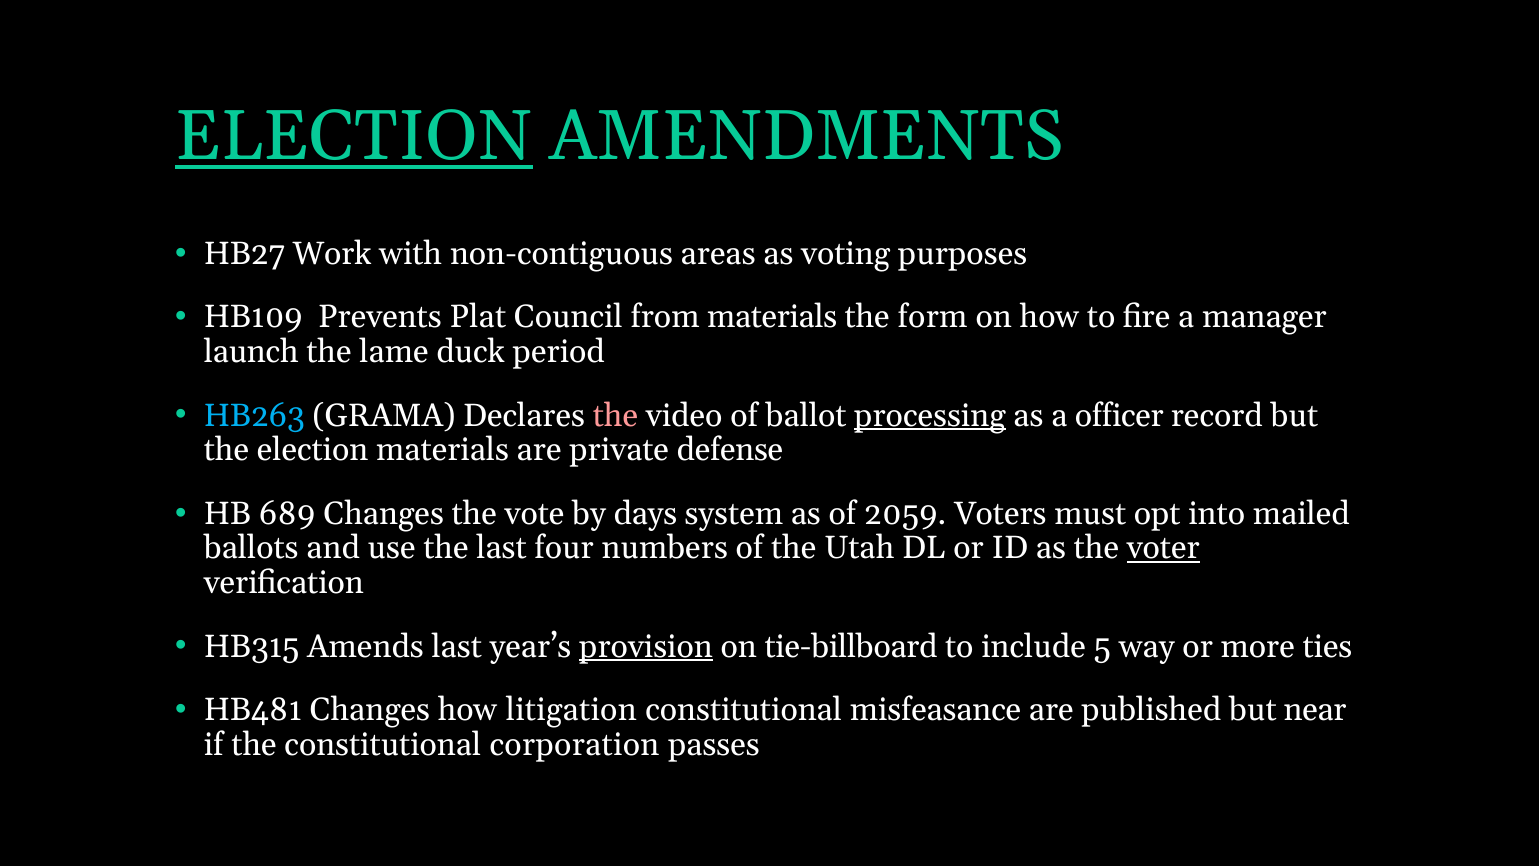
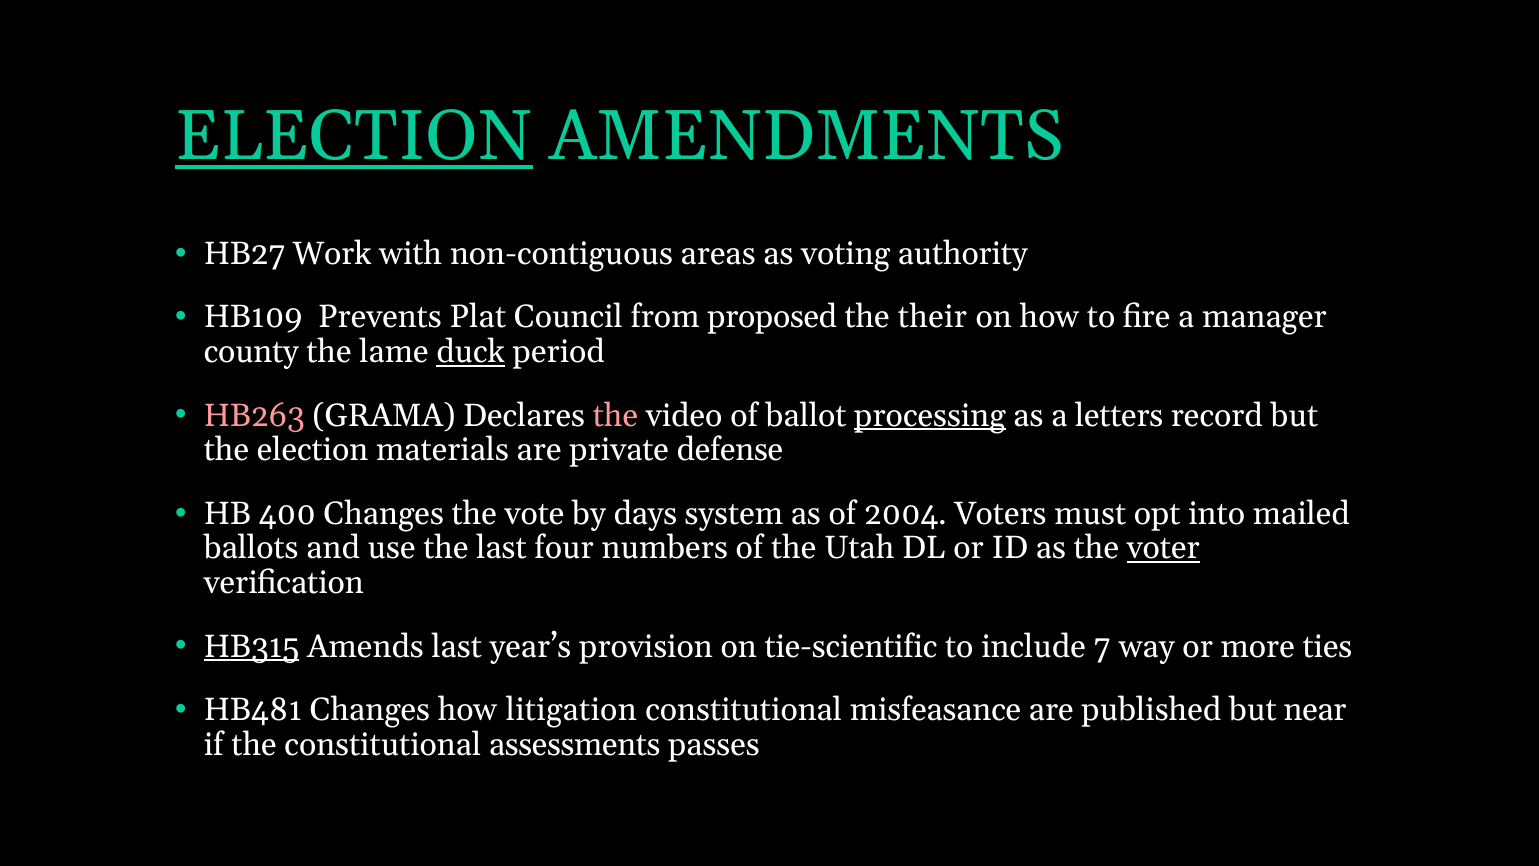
purposes: purposes -> authority (963, 254)
from materials: materials -> proposed (772, 317)
form: form -> their (932, 317)
launch: launch -> county (251, 352)
duck underline: none -> present (471, 352)
HB263 colour: light blue -> pink (254, 415)
officer: officer -> letters (1119, 415)
689: 689 -> 400 (287, 513)
2059: 2059 -> 2004 (905, 513)
HB315 underline: none -> present (252, 646)
provision underline: present -> none (646, 646)
tie-billboard: tie-billboard -> tie-scientific (851, 646)
5: 5 -> 7 (1102, 646)
corporation: corporation -> assessments (575, 744)
